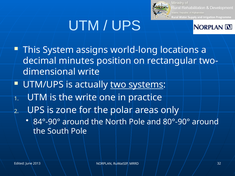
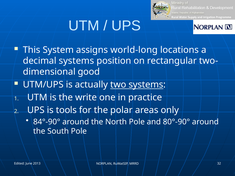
decimal minutes: minutes -> systems (76, 61)
write: write -> good (89, 72)
zone: zone -> tools (66, 110)
